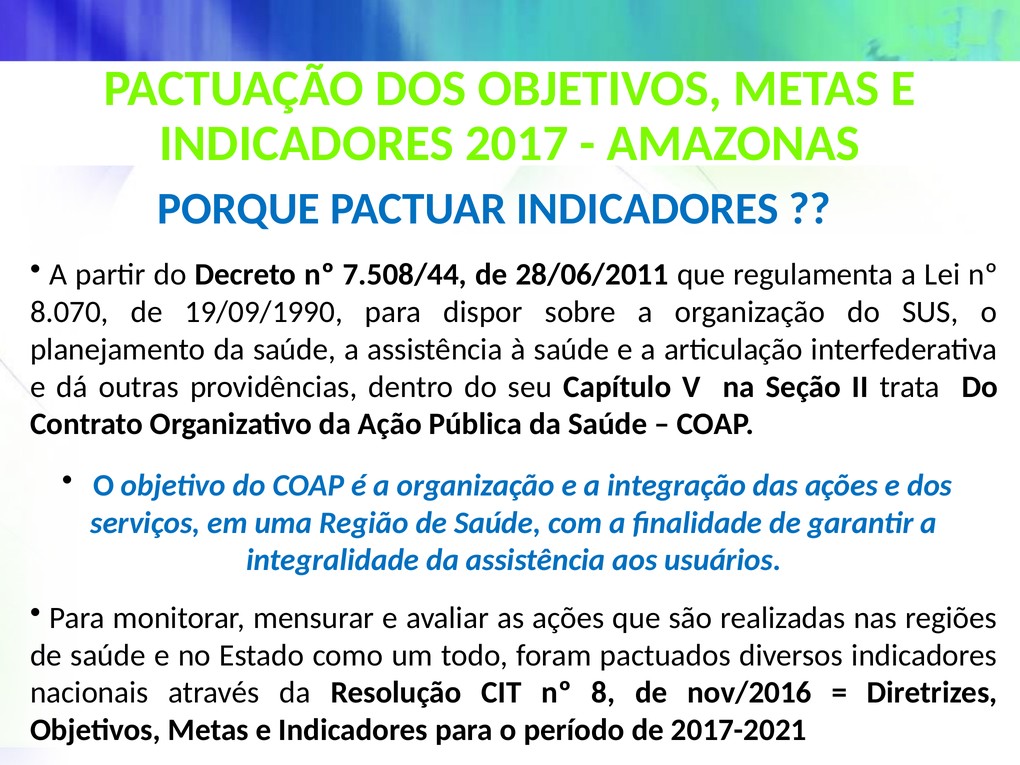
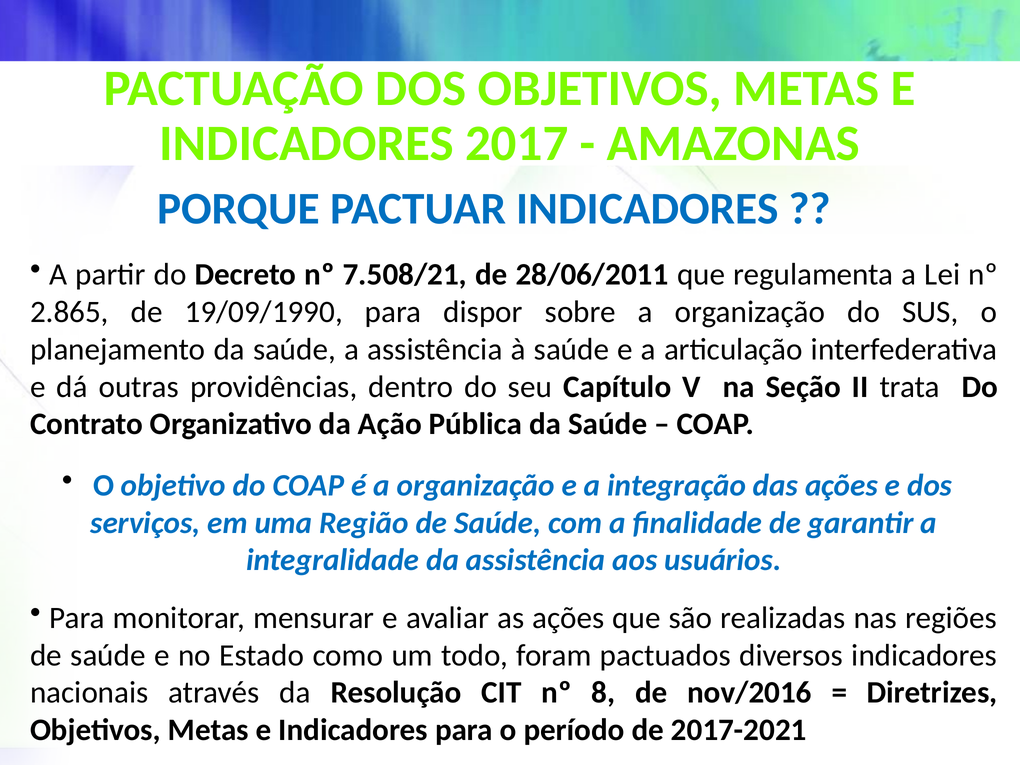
7.508/44: 7.508/44 -> 7.508/21 (405, 275)
8.070: 8.070 -> 2.865 (69, 312)
